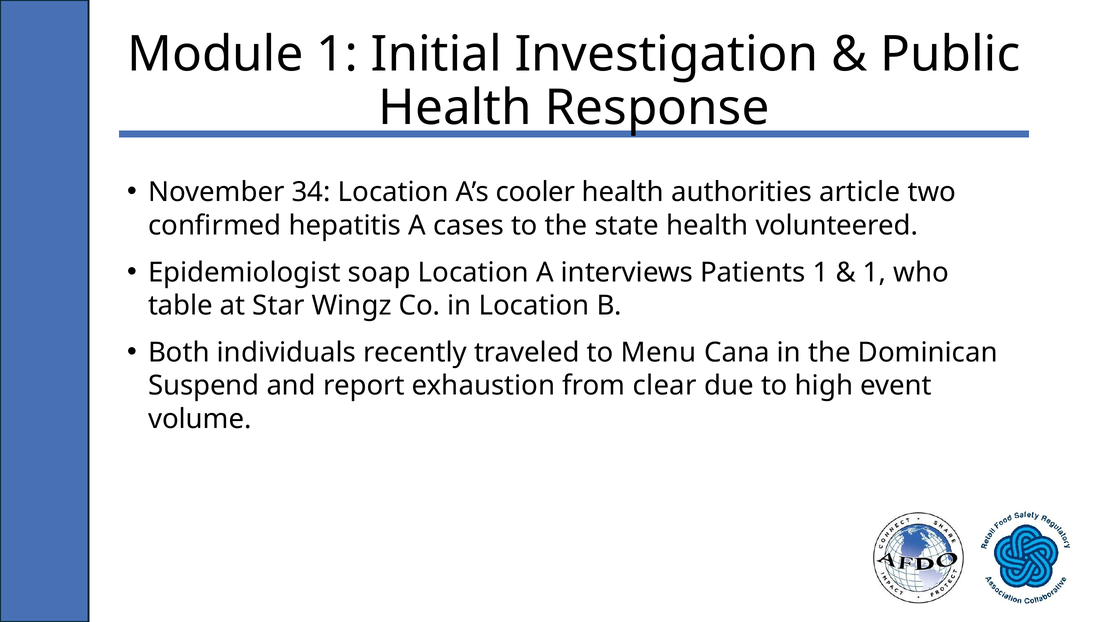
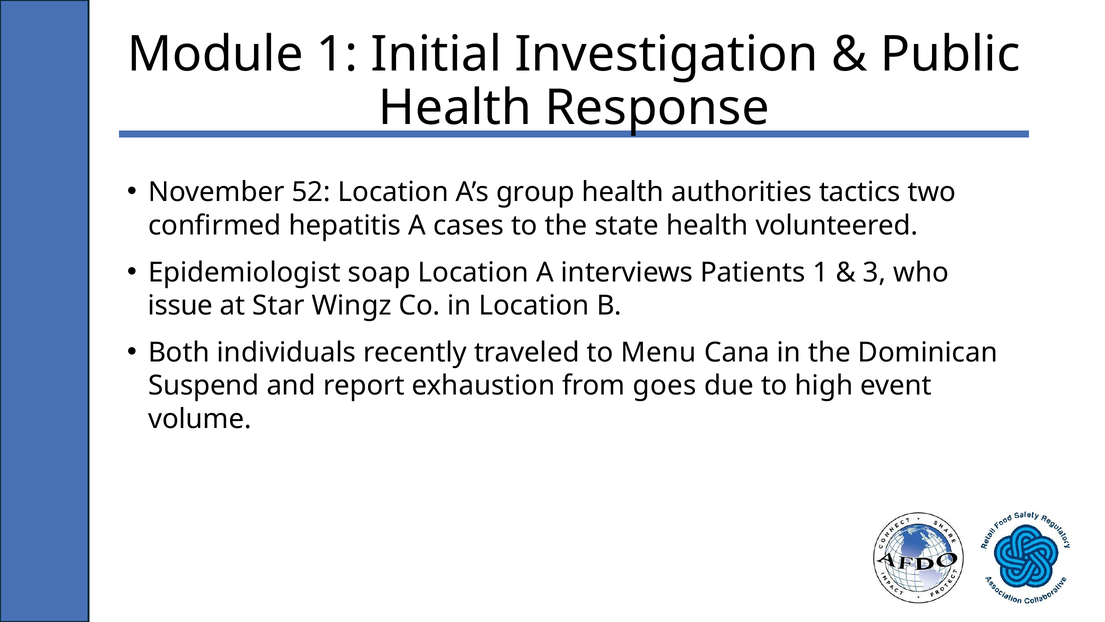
34: 34 -> 52 (311, 192)
cooler: cooler -> group (535, 192)
article: article -> tactics (860, 192)
1: 1 -> 3 (874, 272)
table: table -> issue (180, 305)
clear: clear -> goes (665, 386)
